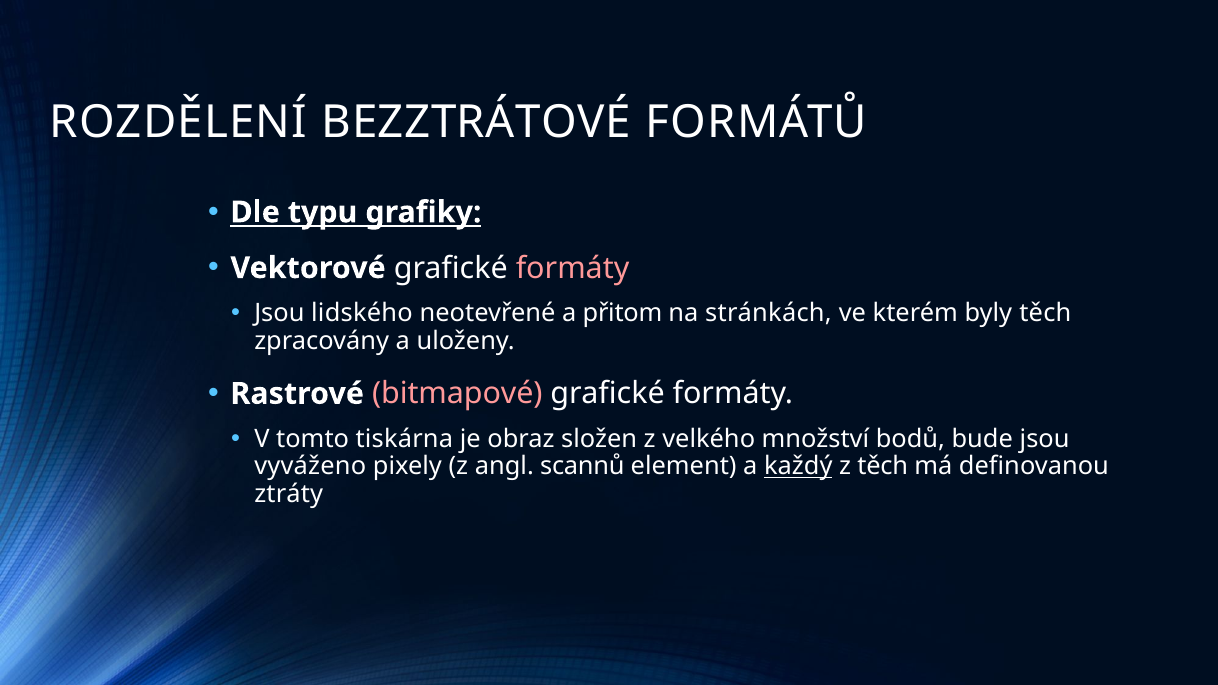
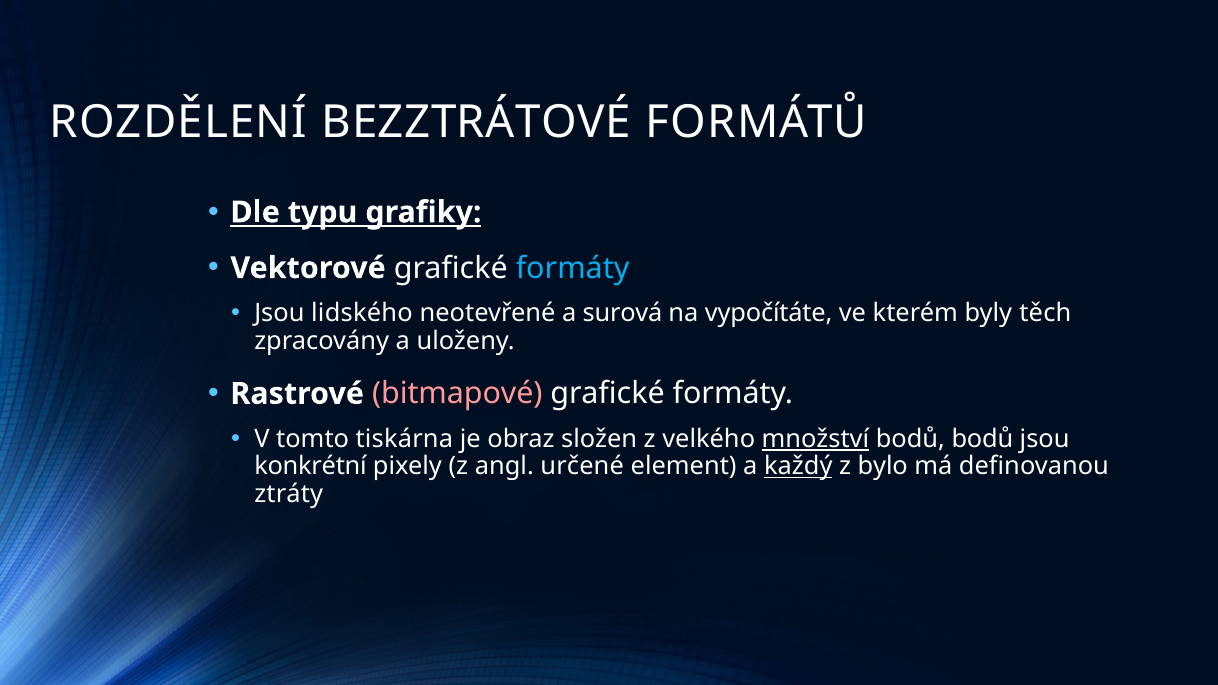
formáty colour: pink -> light blue (573, 268)
přitom: přitom -> surová (622, 314)
stránkách: stránkách -> vypočítáte (769, 314)
množství underline: none -> present (815, 439)
bodů bude: bude -> bodů (982, 439)
vyváženo: vyváženo -> konkrétní (310, 467)
scannů: scannů -> určené (582, 467)
z těch: těch -> bylo (883, 467)
